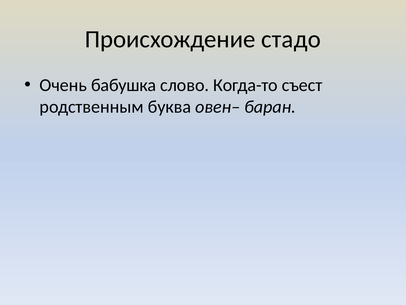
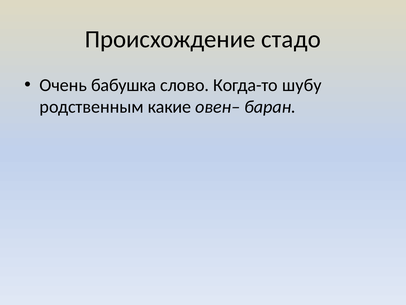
съест: съест -> шубу (302, 85)
буква: буква -> какие (169, 107)
